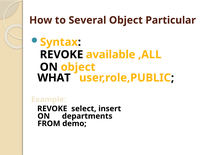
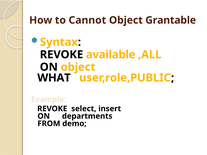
Several: Several -> Cannot (87, 20)
Particular: Particular -> Grantable (171, 20)
